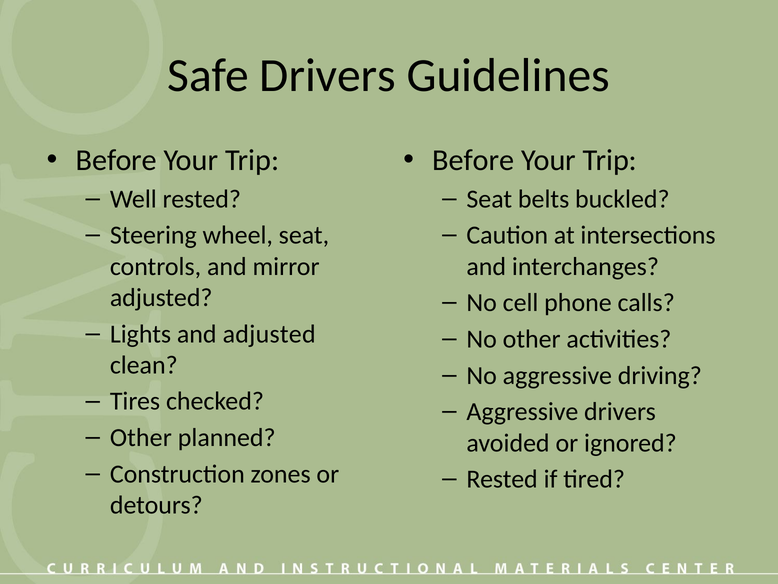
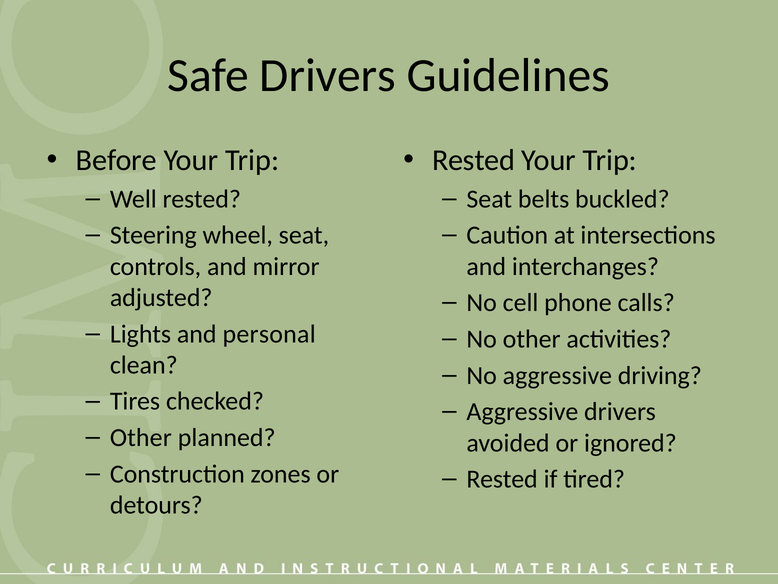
Before: Before -> Rested (474, 160)
and adjusted: adjusted -> personal (269, 334)
